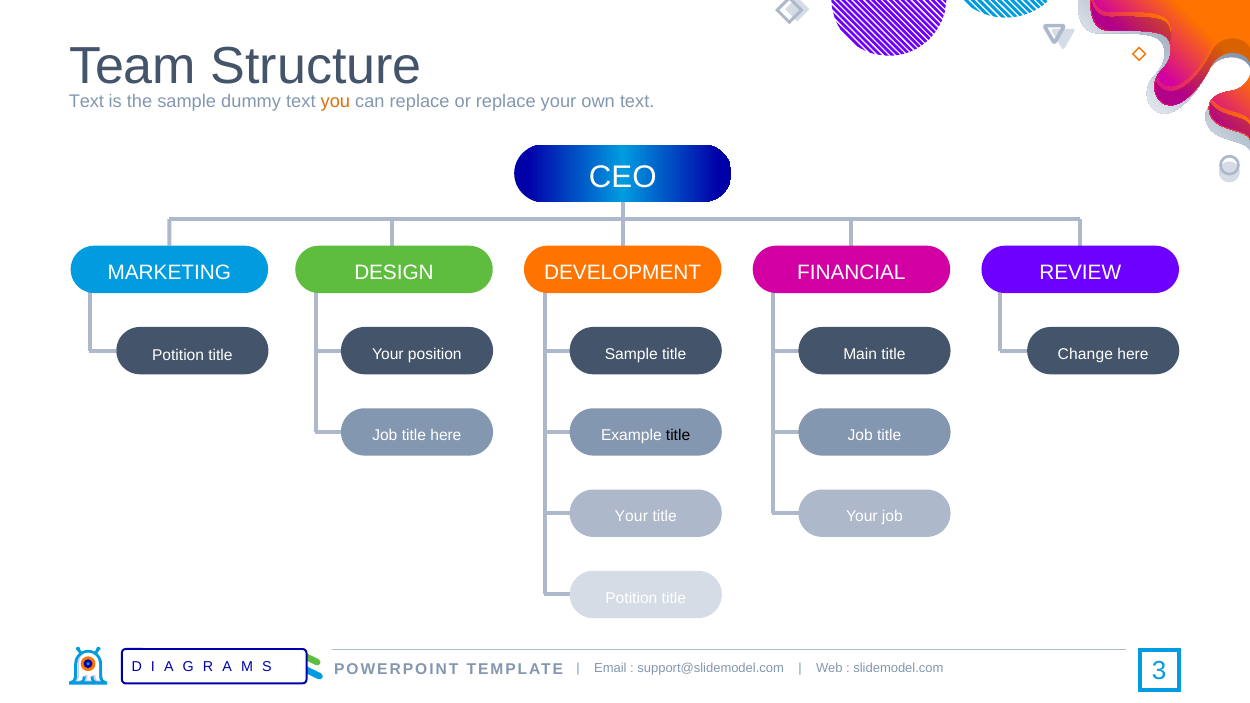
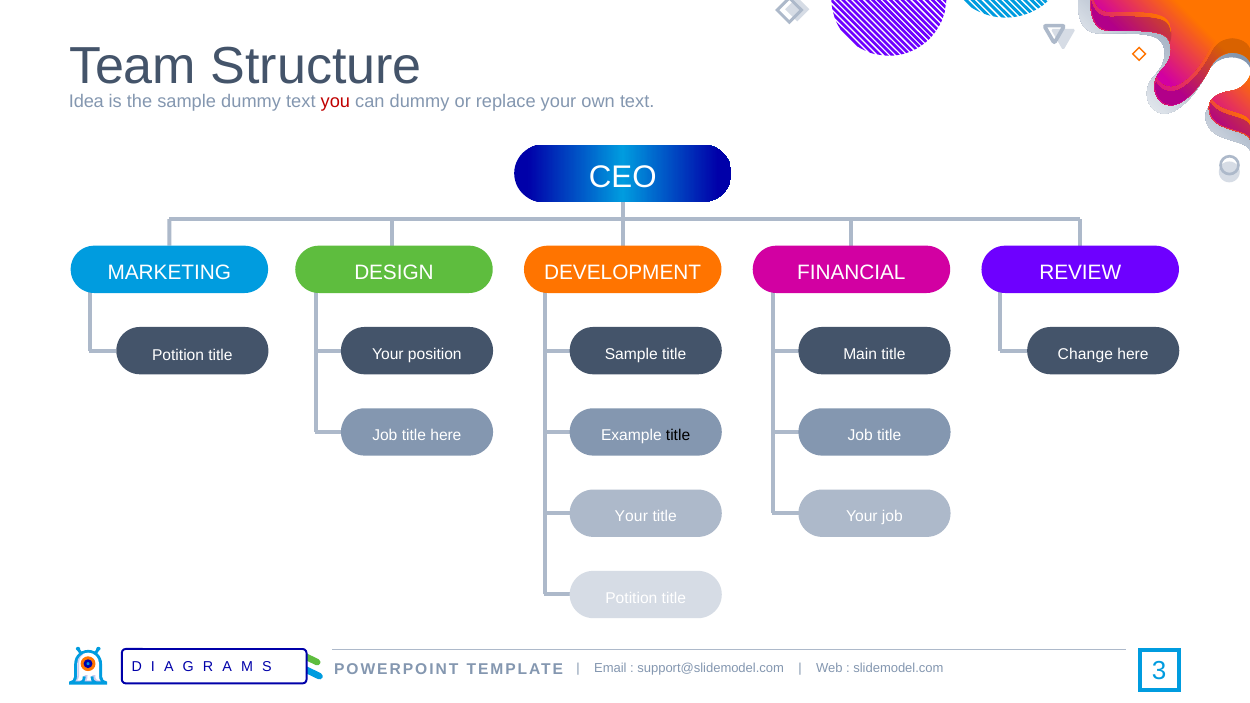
Text: Text -> Idea (86, 101)
you colour: orange -> red (335, 101)
can replace: replace -> dummy (420, 101)
